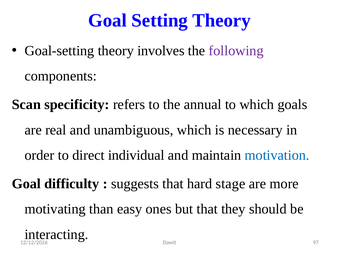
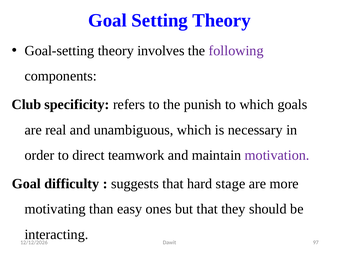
Scan: Scan -> Club (26, 105)
annual: annual -> punish (203, 105)
individual: individual -> teamwork (136, 155)
motivation colour: blue -> purple (277, 155)
